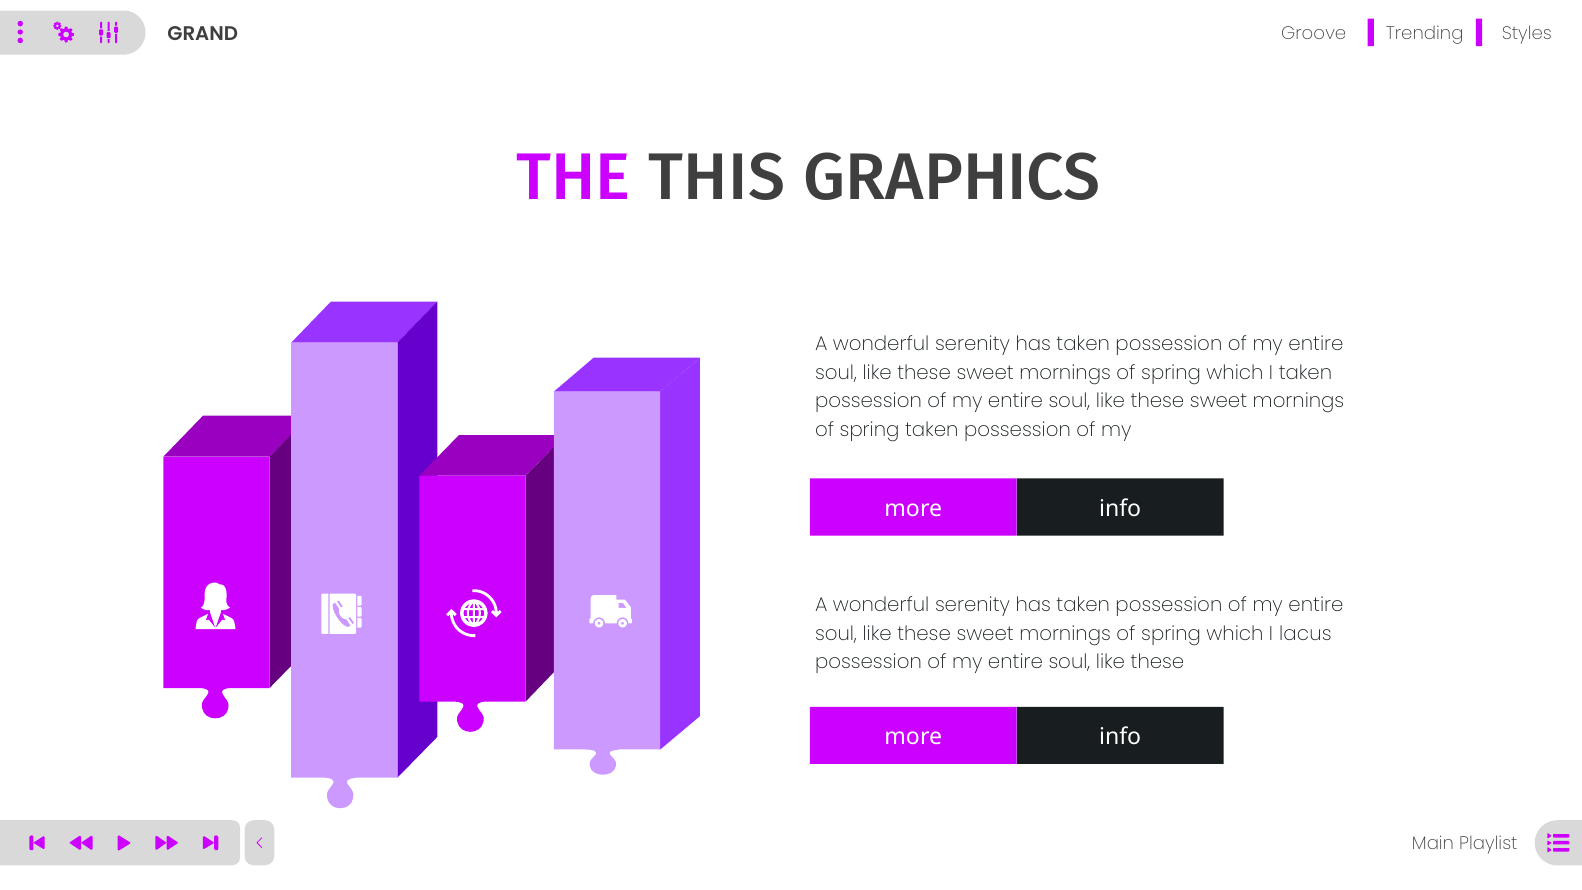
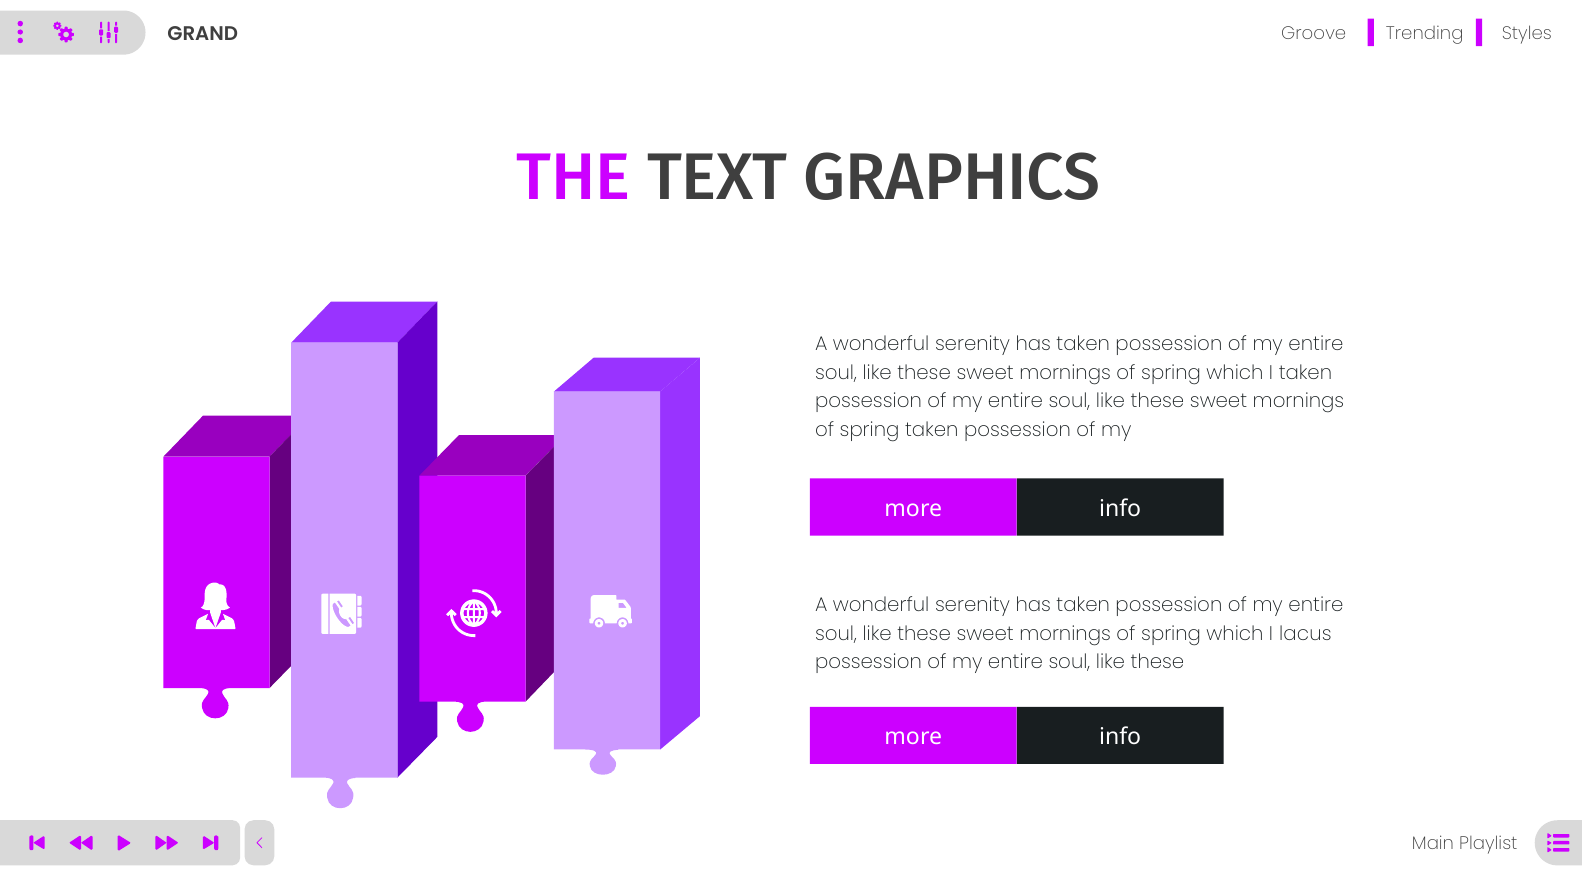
THIS: THIS -> TEXT (718, 177)
